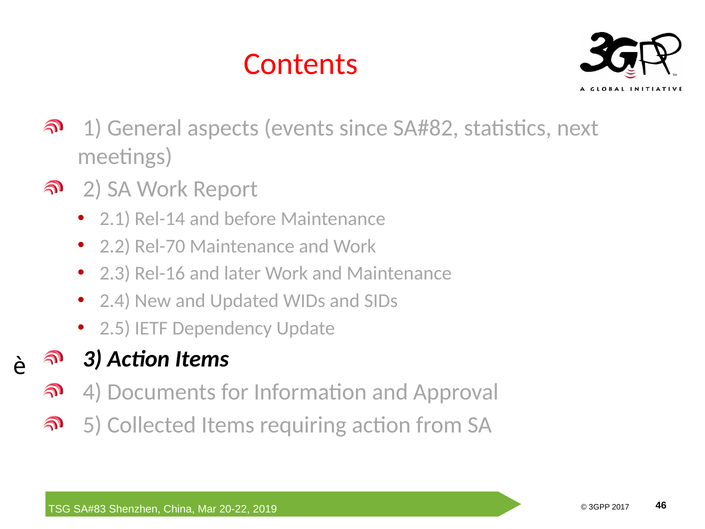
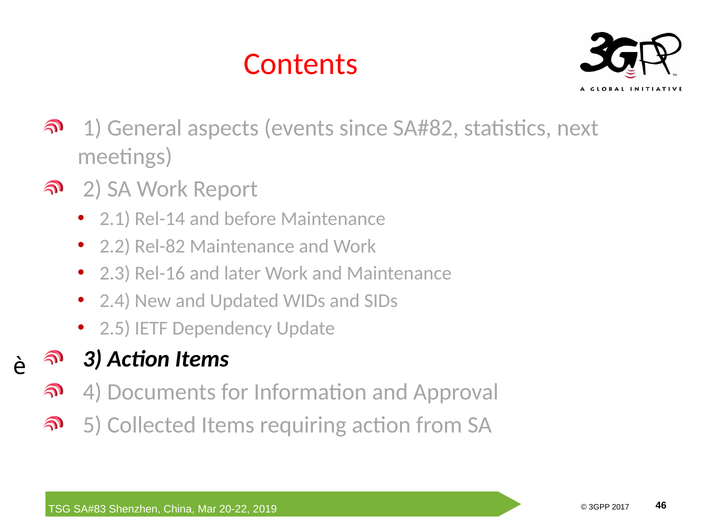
Rel-70: Rel-70 -> Rel-82 (160, 246)
